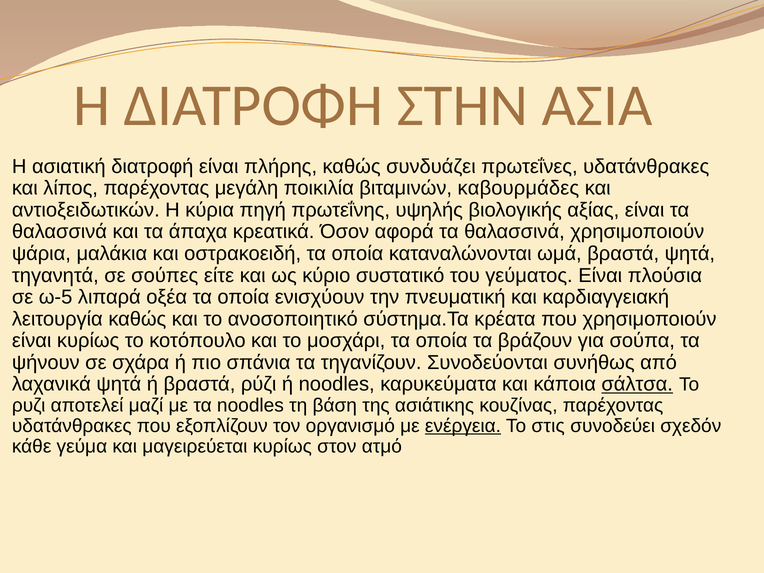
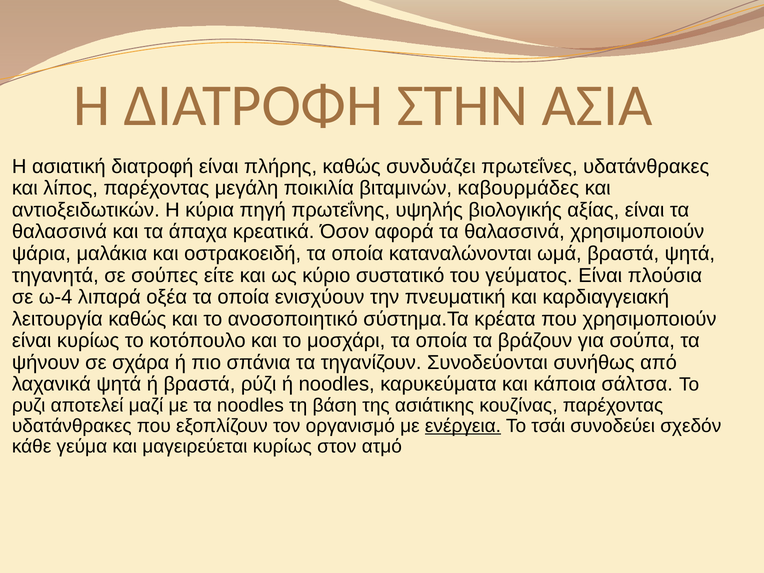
ω-5: ω-5 -> ω-4 (56, 297)
σάλτσα underline: present -> none (637, 384)
στις: στις -> τσάι (548, 426)
